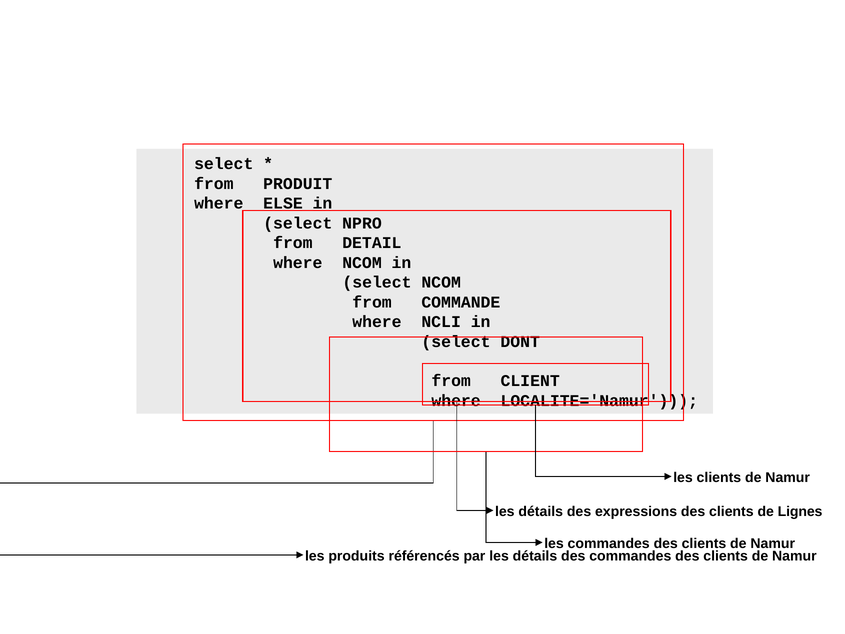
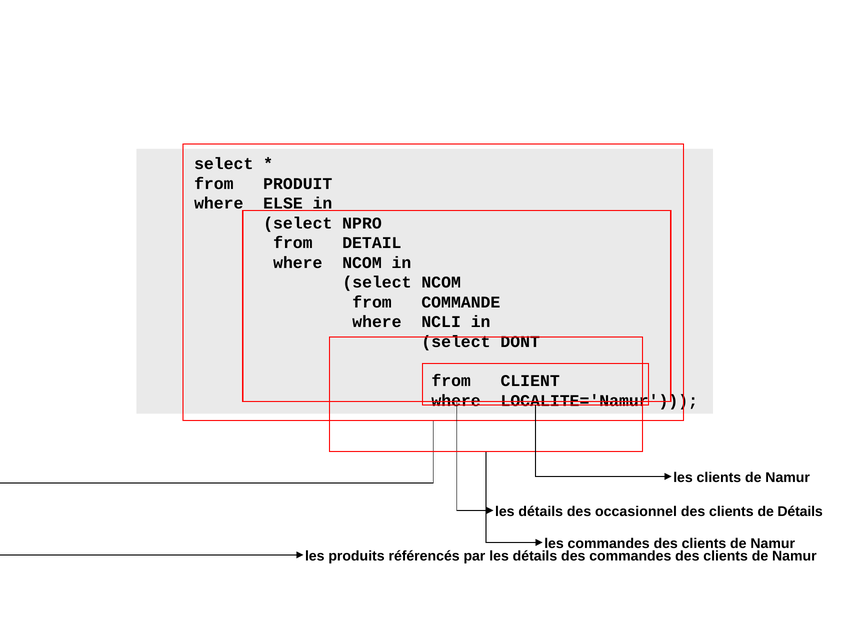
expressions: expressions -> occasionnel (636, 511)
de Lignes: Lignes -> Détails (800, 511)
